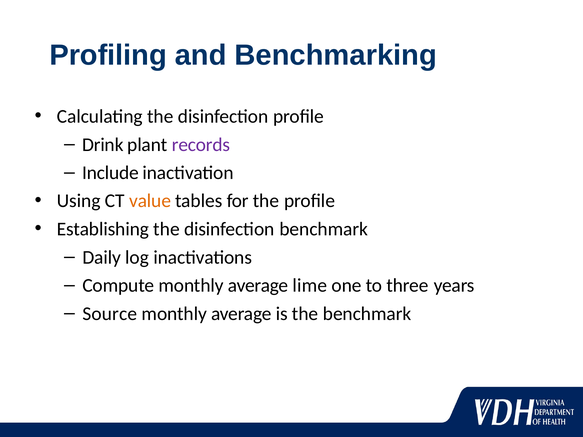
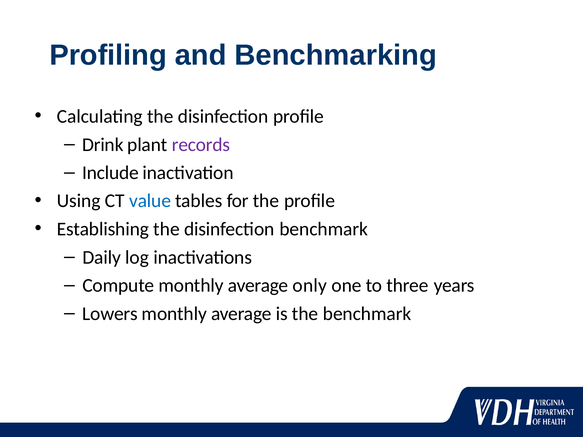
value colour: orange -> blue (150, 201)
lime: lime -> only (310, 286)
Source: Source -> Lowers (110, 314)
